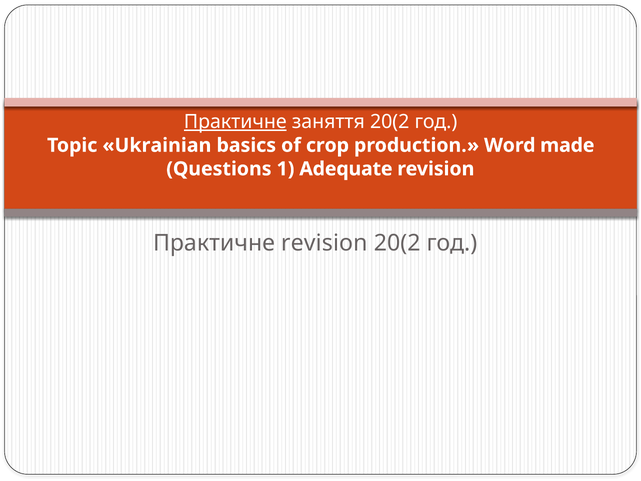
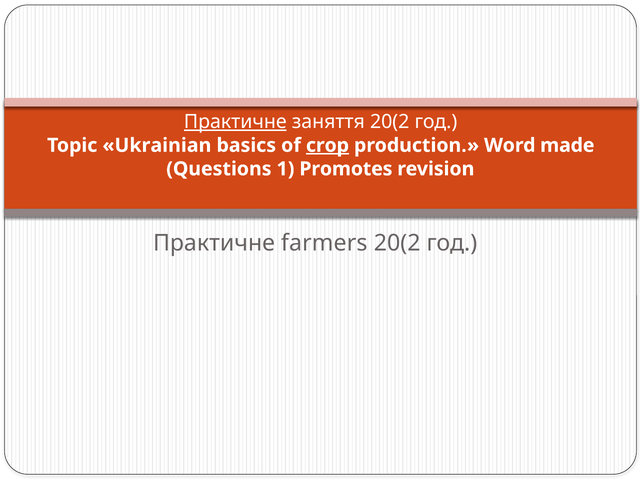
crop underline: none -> present (327, 145)
Adequate: Adequate -> Promotes (346, 169)
Практичне revision: revision -> farmers (324, 243)
